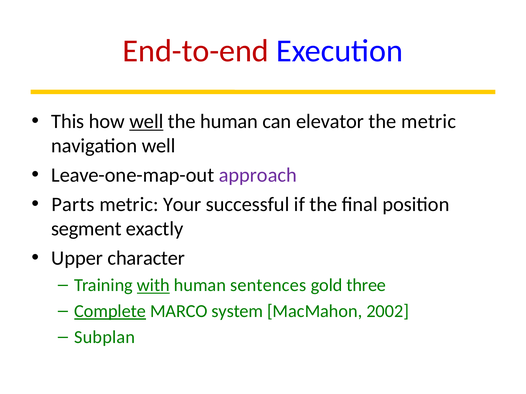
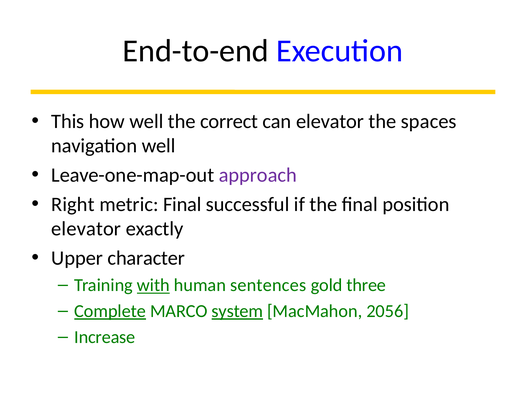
End-to-end colour: red -> black (196, 51)
well underline: present -> none (146, 122)
the human: human -> correct (229, 122)
the metric: metric -> spaces (429, 122)
Parts: Parts -> Right (73, 205)
metric Your: Your -> Final (182, 205)
segment: segment -> elevator (86, 229)
system underline: none -> present (237, 312)
2002: 2002 -> 2056 (388, 312)
Subplan: Subplan -> Increase (105, 338)
